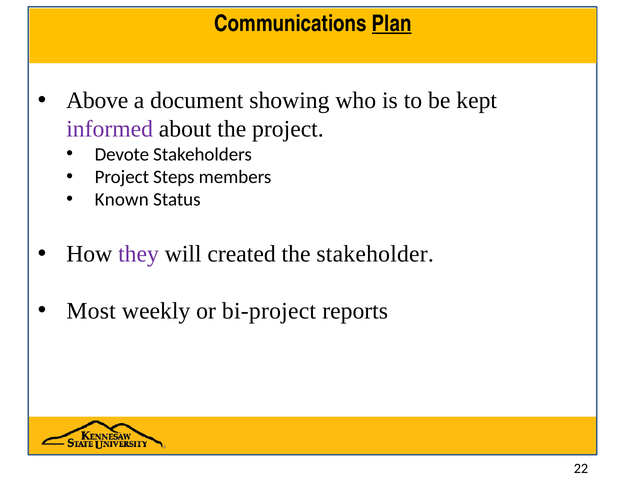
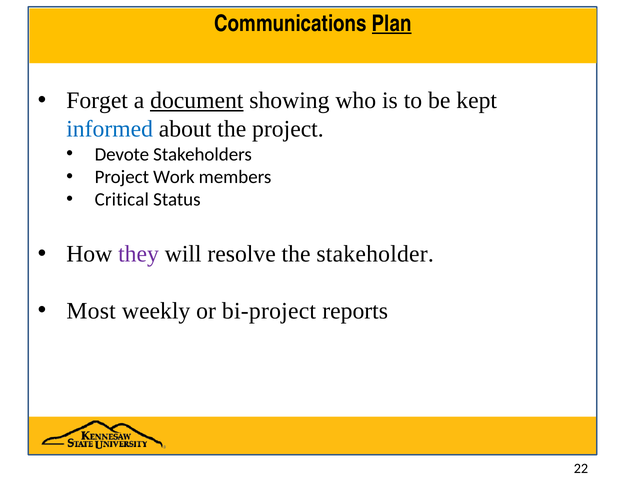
Above: Above -> Forget (97, 101)
document underline: none -> present (197, 101)
informed colour: purple -> blue (110, 129)
Steps: Steps -> Work (174, 177)
Known: Known -> Critical (122, 200)
created: created -> resolve (242, 254)
